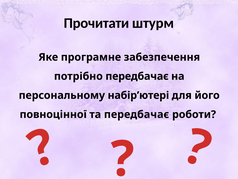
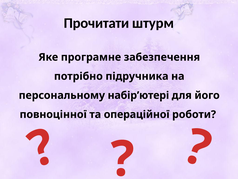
потрібно передбачає: передбачає -> підручника (137, 76)
та передбачає: передбачає -> операційної (137, 114)
